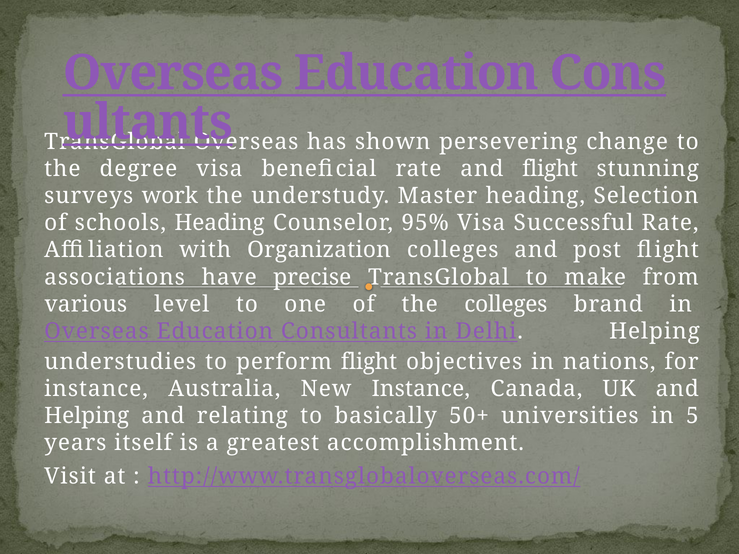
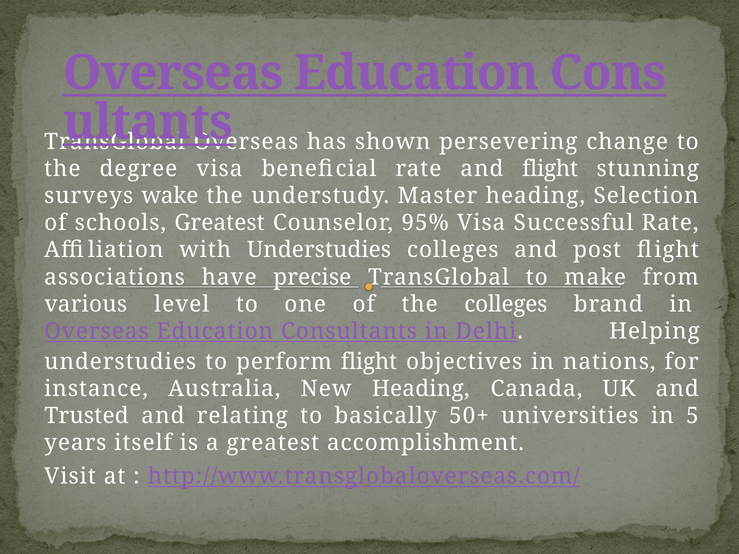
work: work -> wake (170, 196)
schools Heading: Heading -> Greatest (220, 223)
with Organization: Organization -> Understudies (319, 250)
New Instance: Instance -> Heading (421, 389)
Helping: Helping -> Trusted (87, 416)
